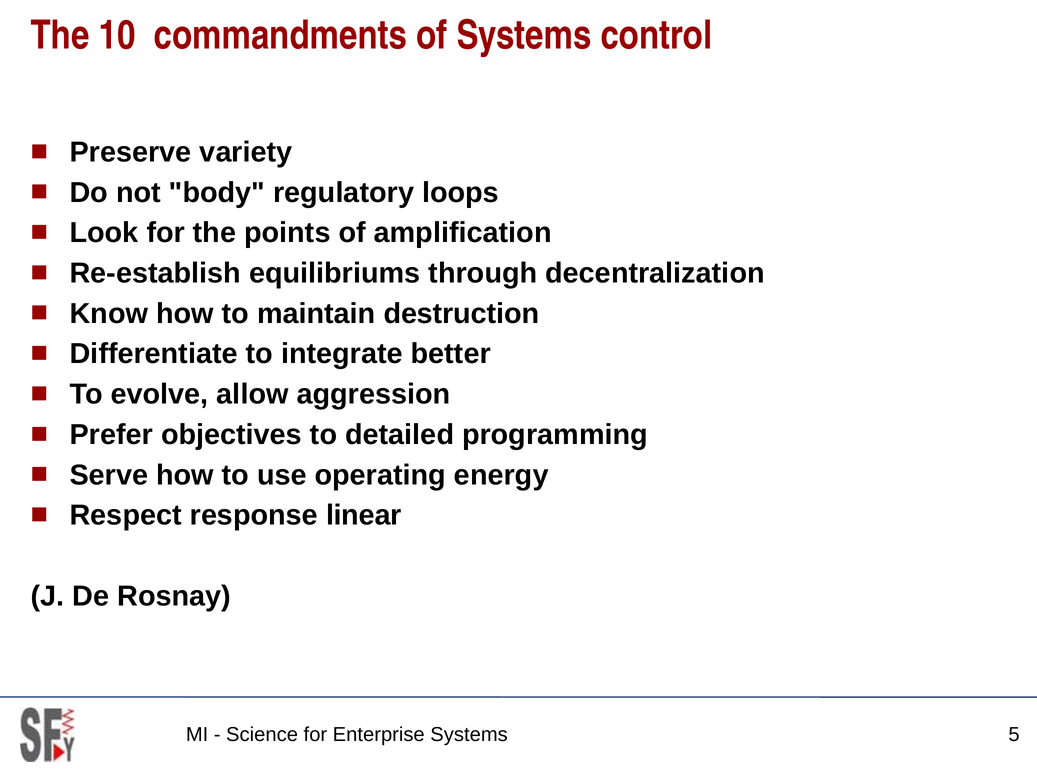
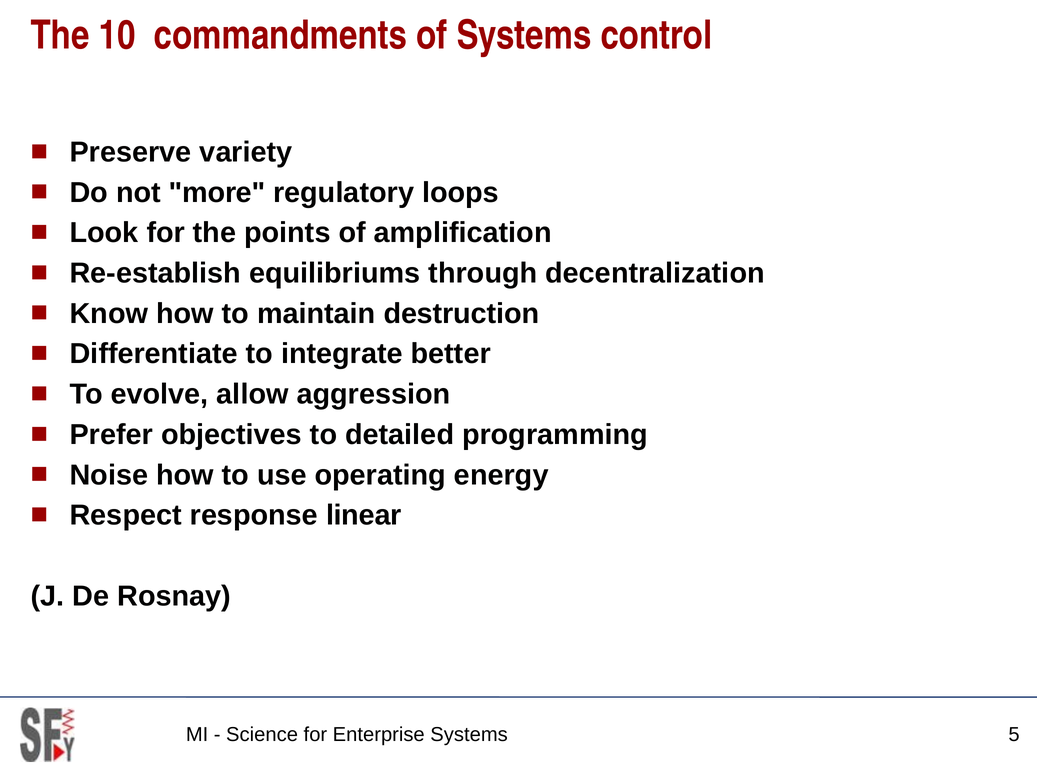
body: body -> more (217, 192)
Serve: Serve -> Noise (109, 475)
